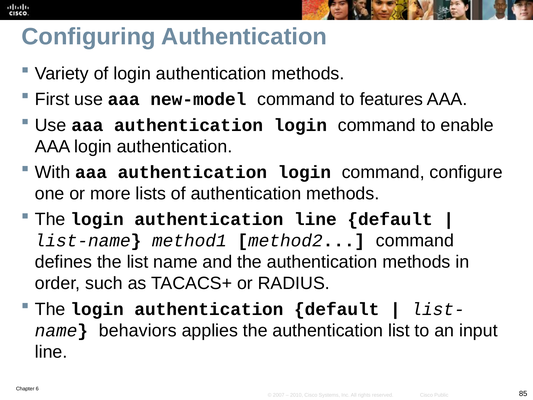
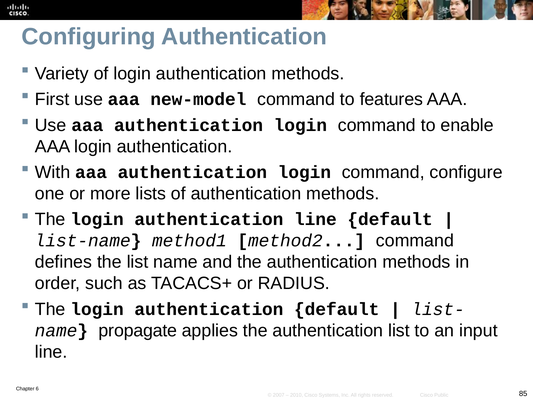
behaviors: behaviors -> propagate (138, 330)
